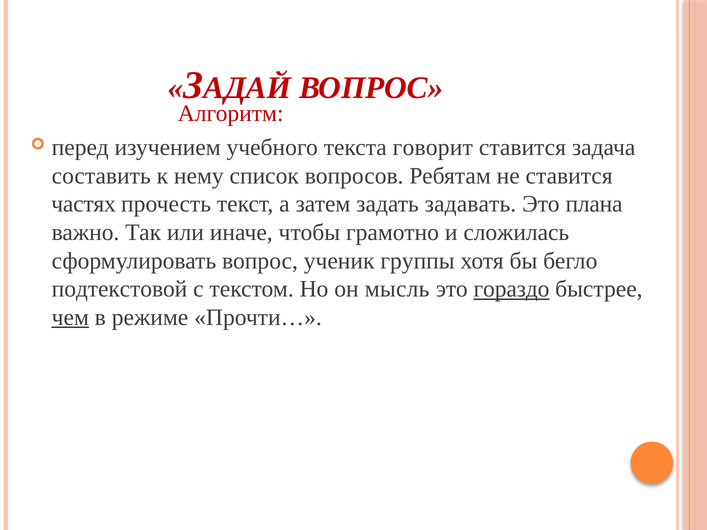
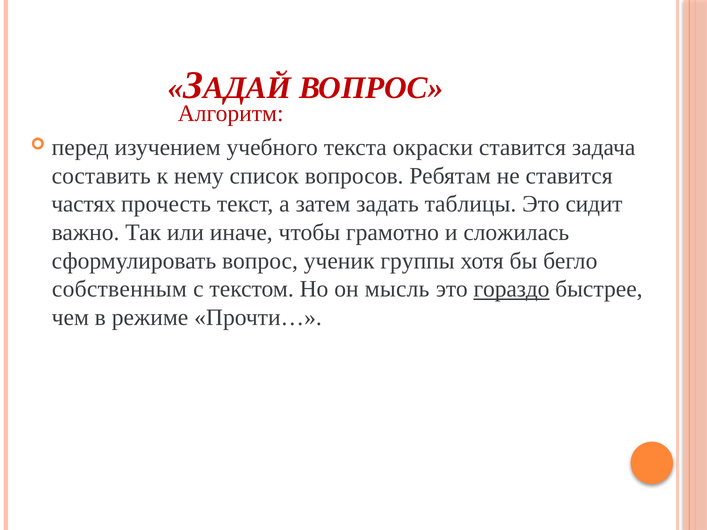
говорит: говорит -> окраски (433, 148)
задавать: задавать -> таблицы (471, 204)
плана: плана -> сидит (594, 204)
подтекстовой: подтекстовой -> собственным (119, 289)
чем underline: present -> none (70, 317)
